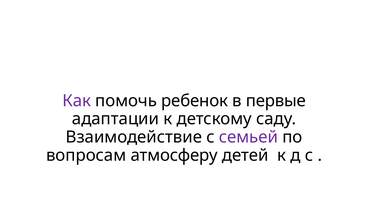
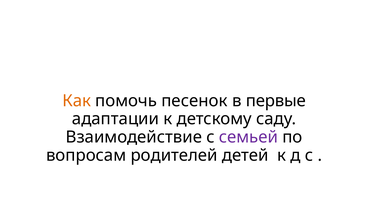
Как colour: purple -> orange (77, 101)
ребенок: ребенок -> песенок (194, 101)
атмосферу: атмосферу -> родителей (174, 155)
